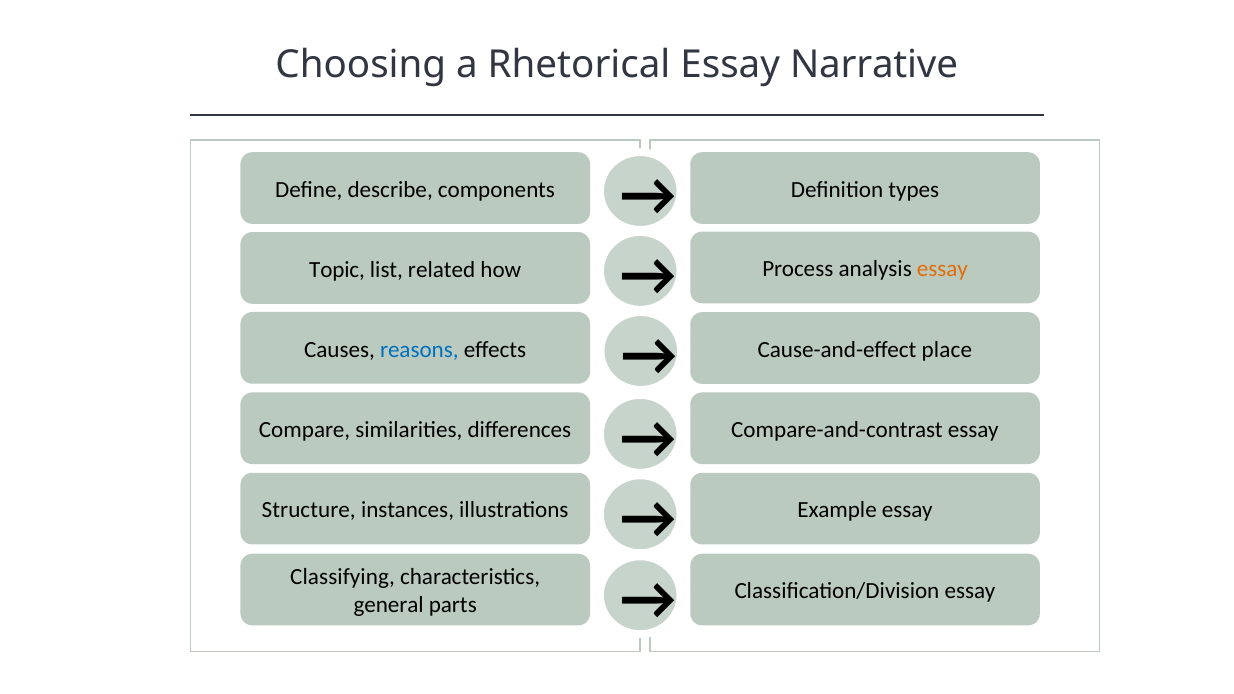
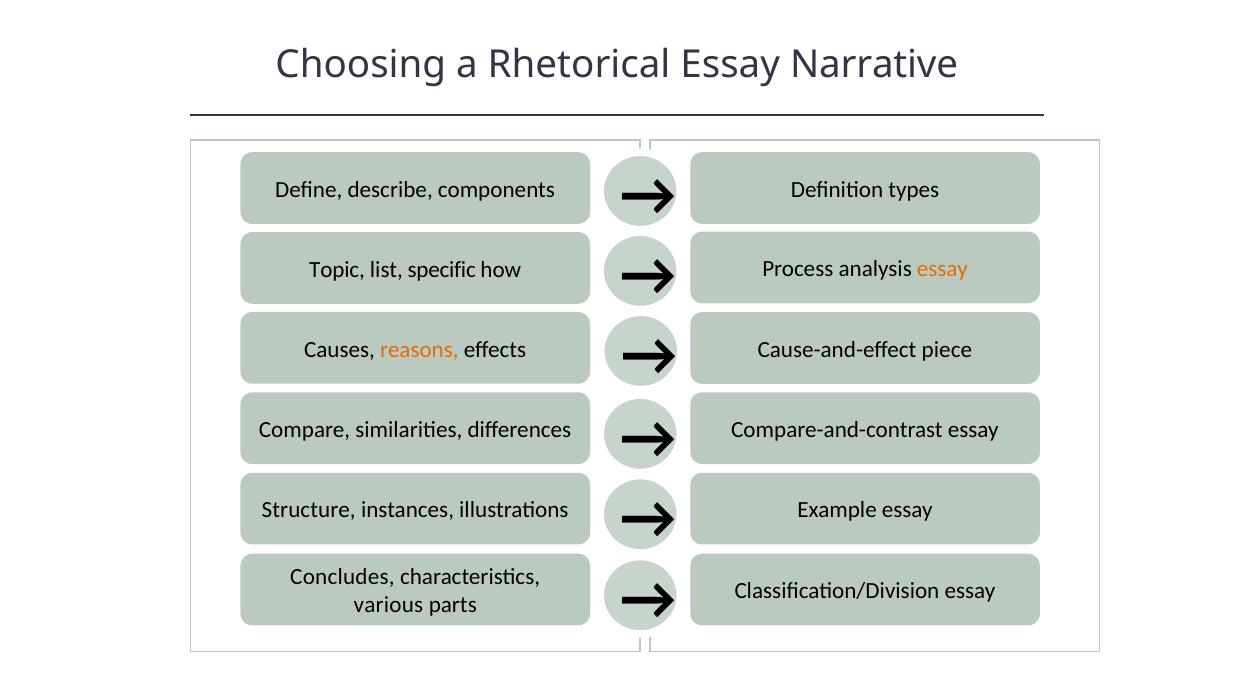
related: related -> specific (442, 270)
reasons colour: blue -> orange (419, 350)
place: place -> piece (947, 350)
Classifying: Classifying -> Concludes (342, 577)
general: general -> various (388, 605)
